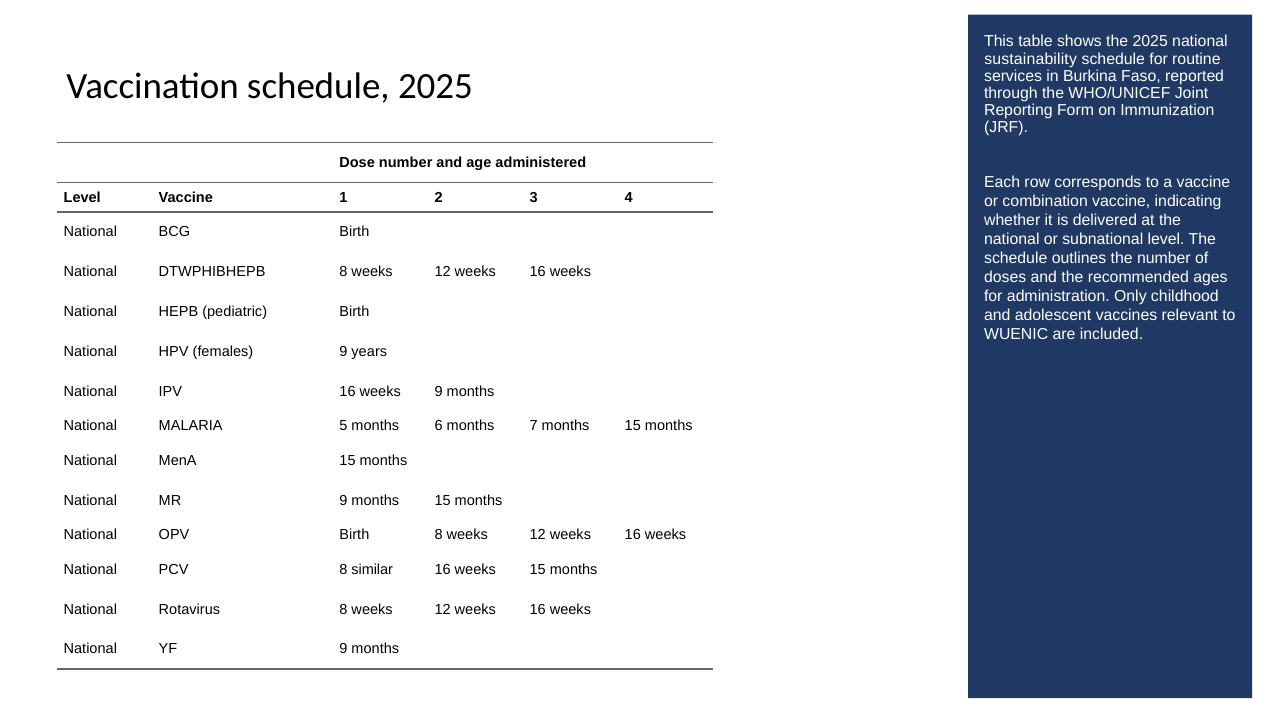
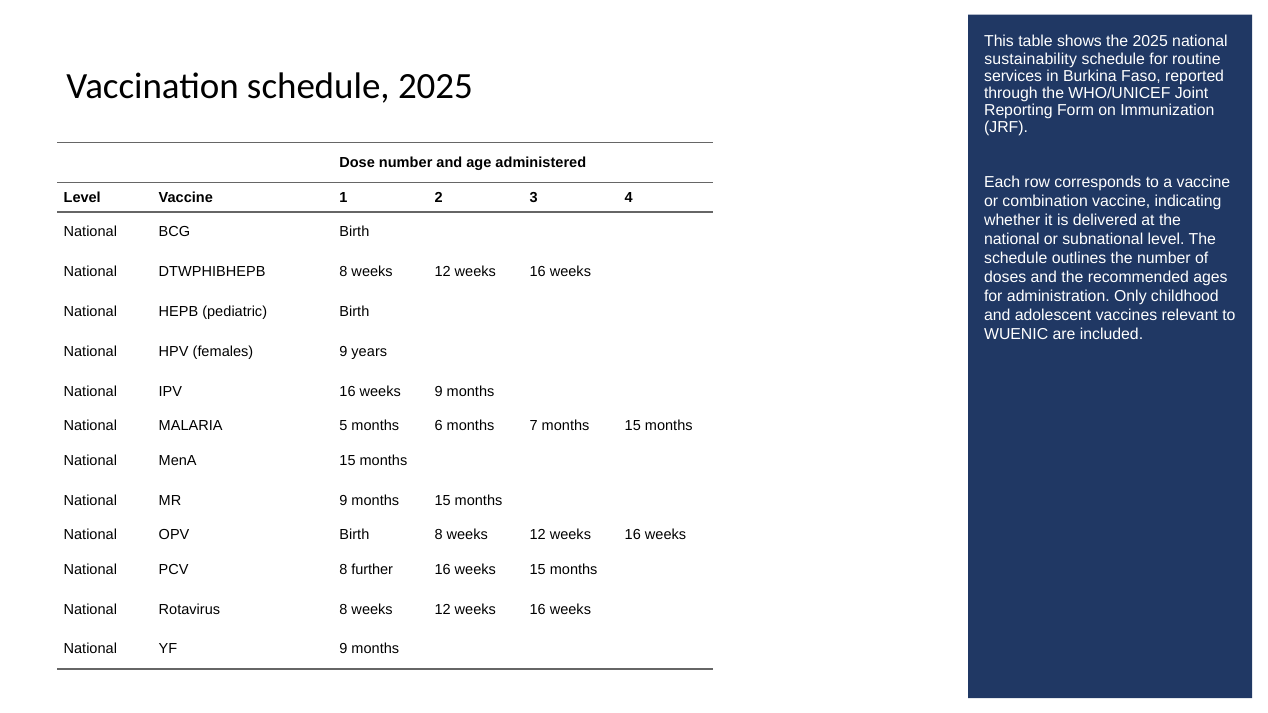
similar: similar -> further (372, 570)
